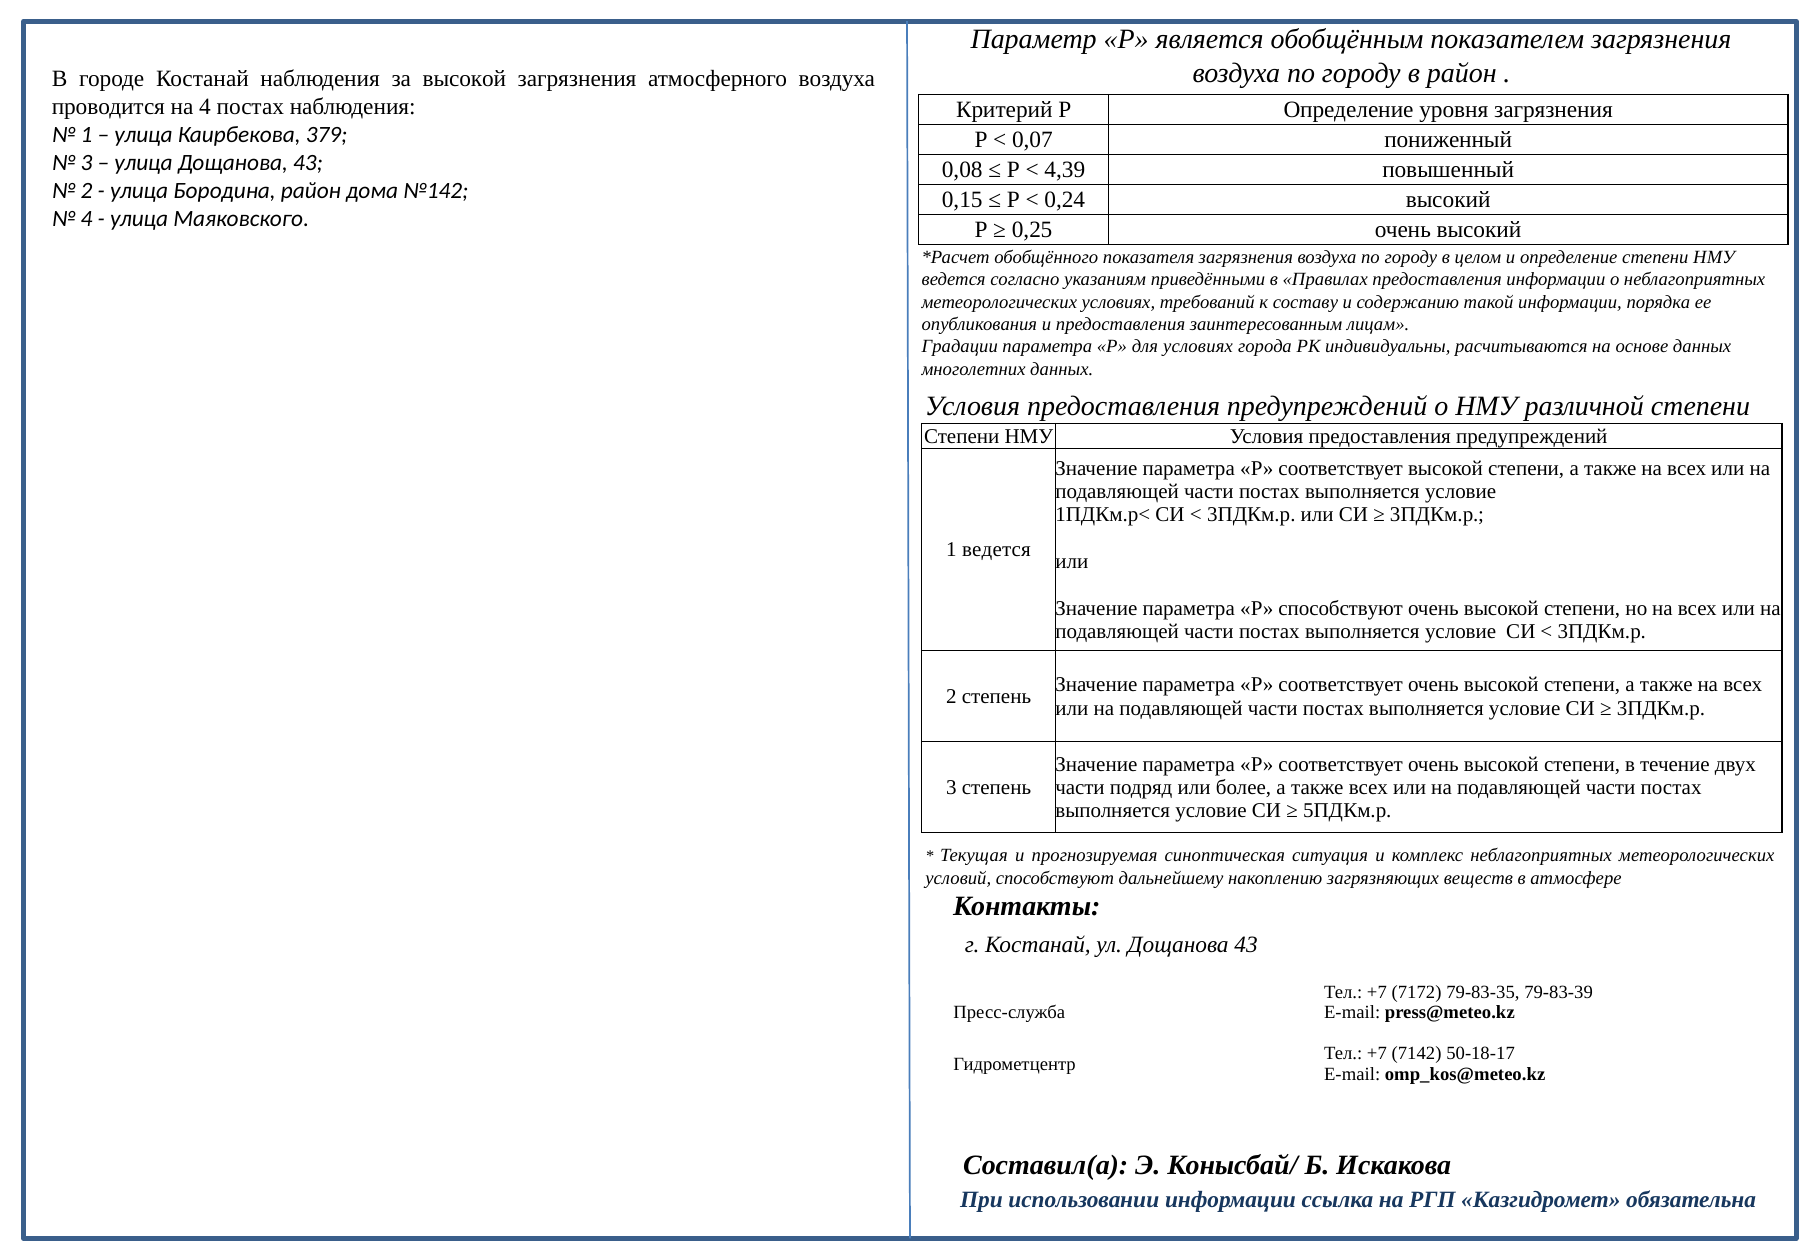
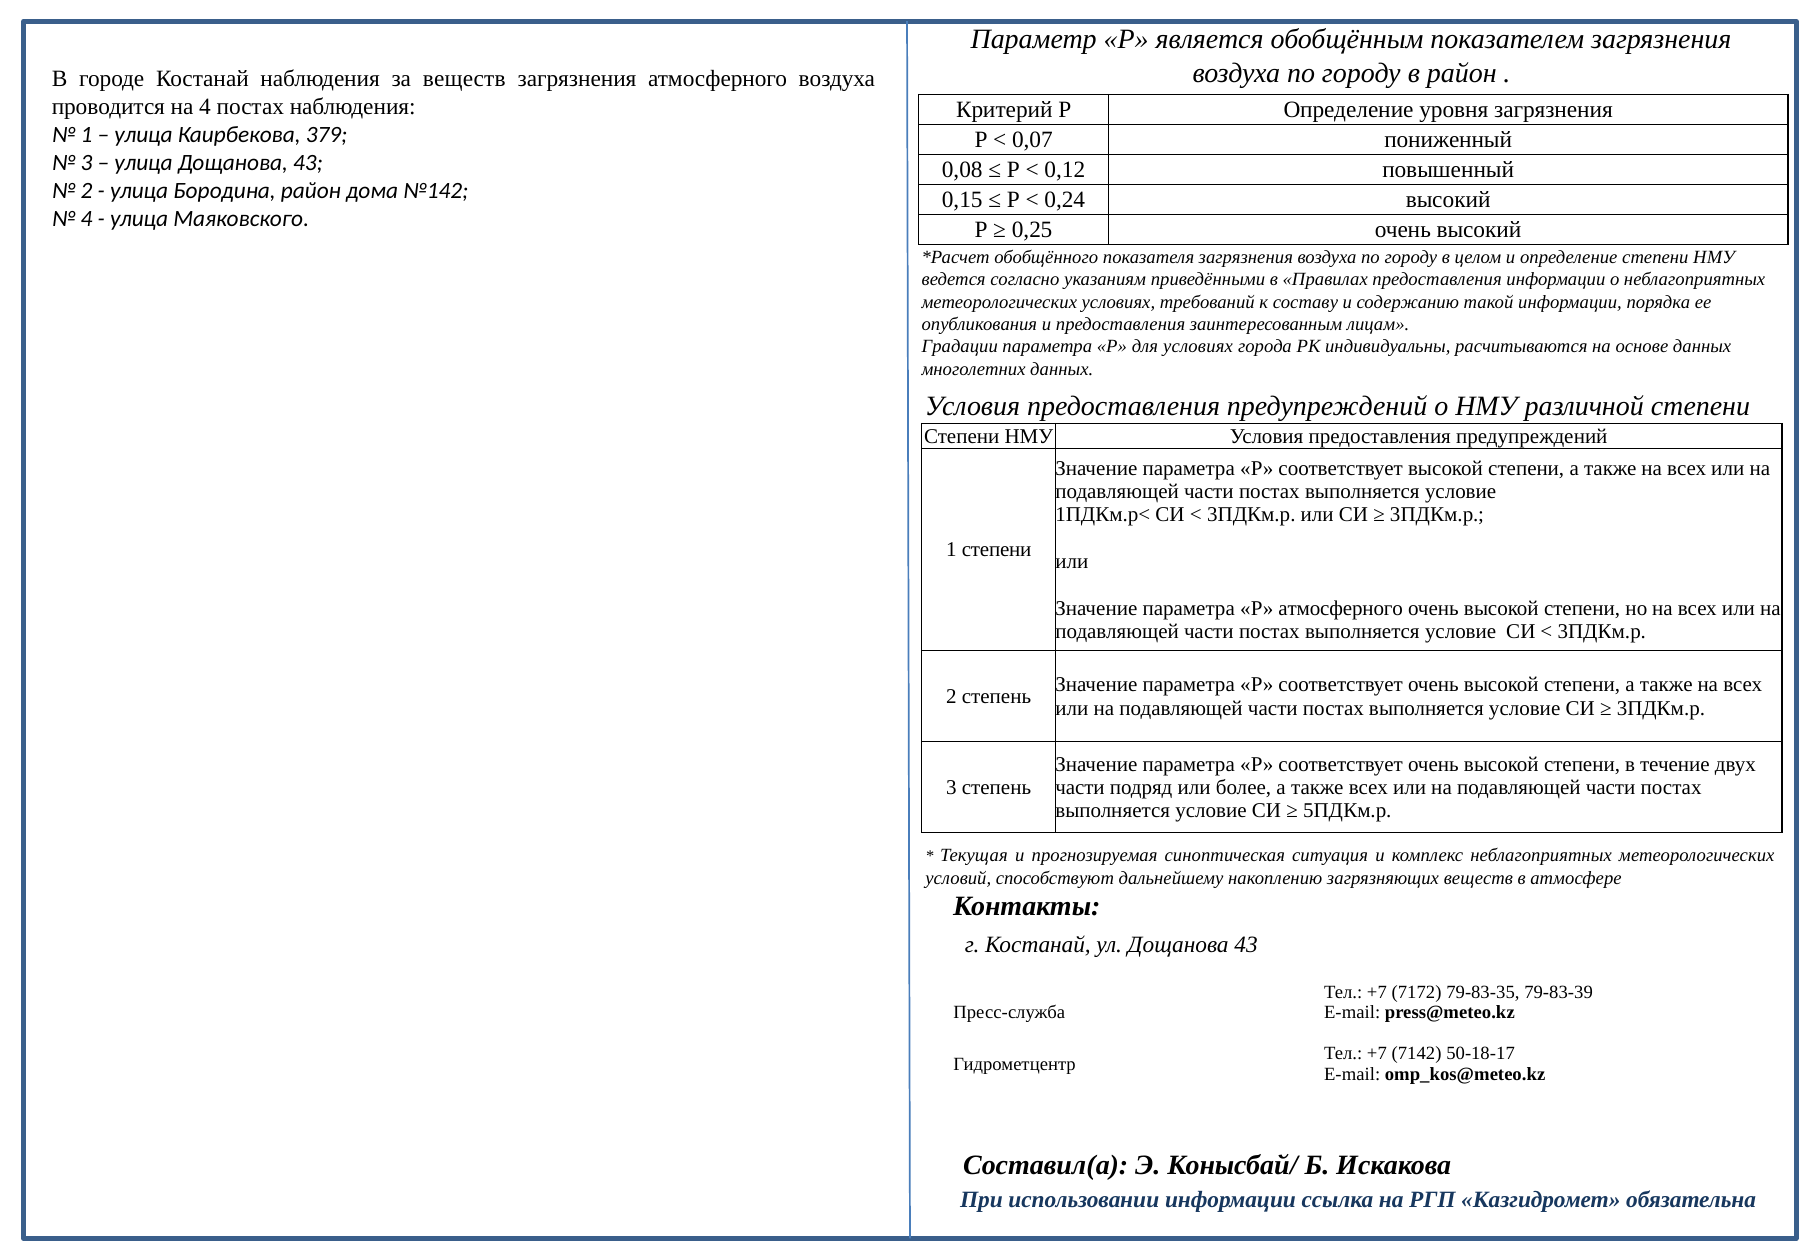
за высокой: высокой -> веществ (464, 79)
4,39: 4,39 -> 0,12 (1065, 169)
1 ведется: ведется -> степени (997, 550)
Р способствуют: способствуют -> атмосферного (1341, 608)
